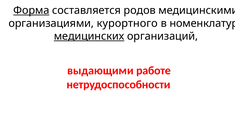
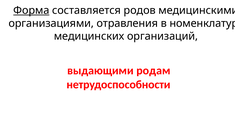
курортного: курортного -> отравления (127, 23)
медицинских underline: present -> none (89, 36)
работе: работе -> родам (153, 71)
